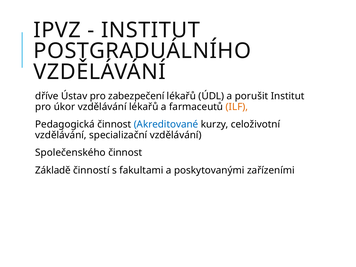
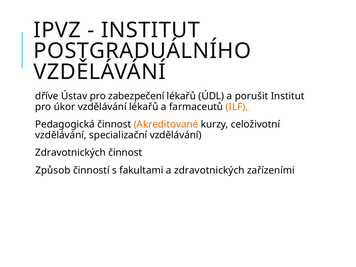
Akreditované colour: blue -> orange (166, 124)
Společenského: Společenského -> Zdravotnických (70, 153)
Základě: Základě -> Způsob (53, 170)
a poskytovanými: poskytovanými -> zdravotnických (209, 170)
